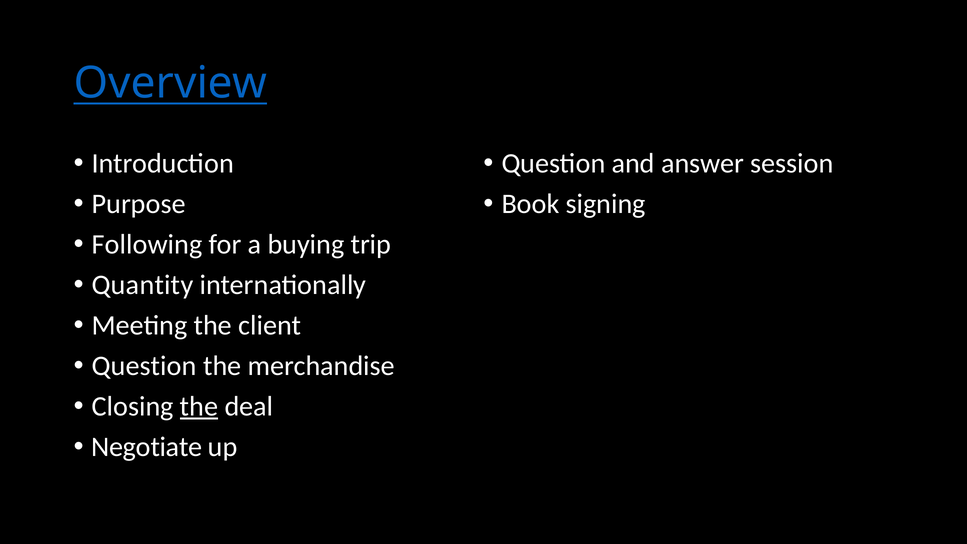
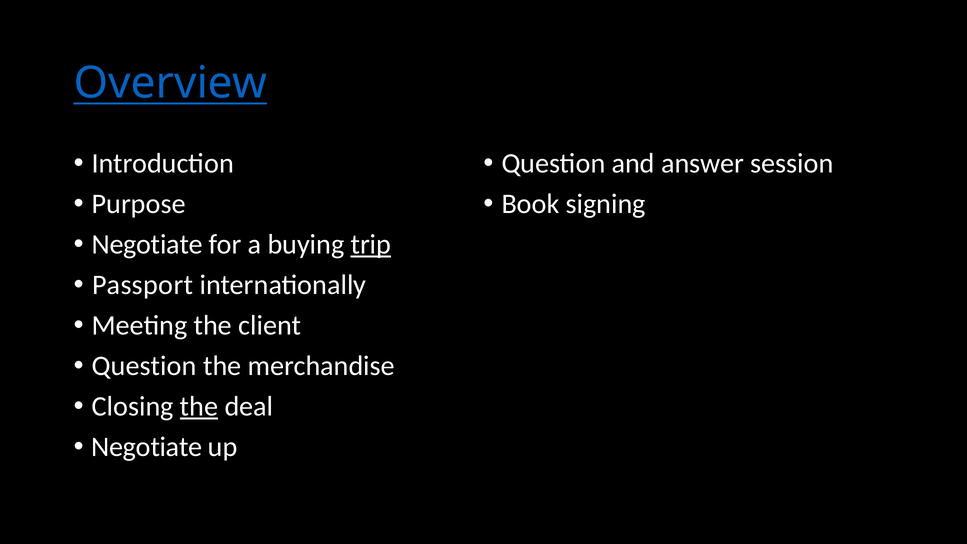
Following: Following -> Negotiate (147, 244)
trip underline: none -> present (371, 244)
Quantity: Quantity -> Passport (143, 285)
